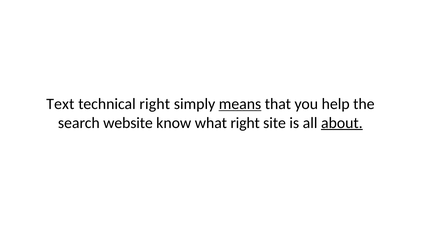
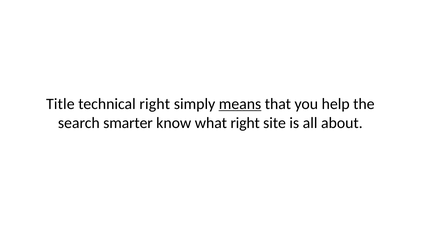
Text: Text -> Title (60, 104)
website: website -> smarter (128, 123)
about underline: present -> none (342, 123)
